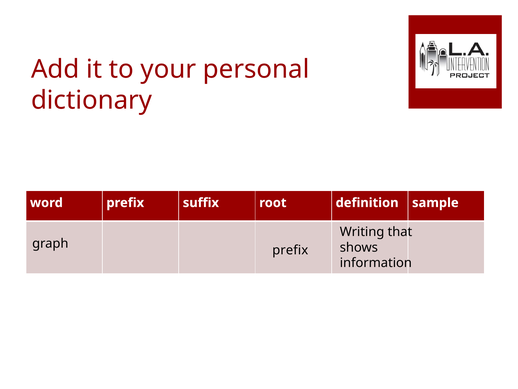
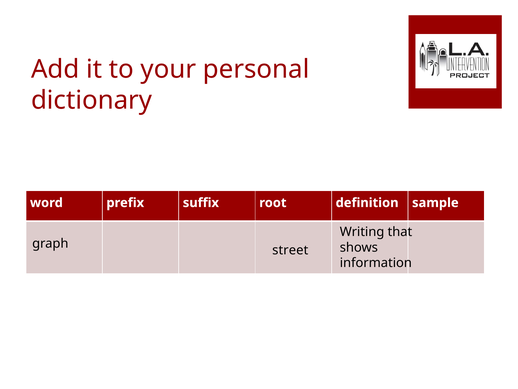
prefix: prefix -> street (290, 250)
